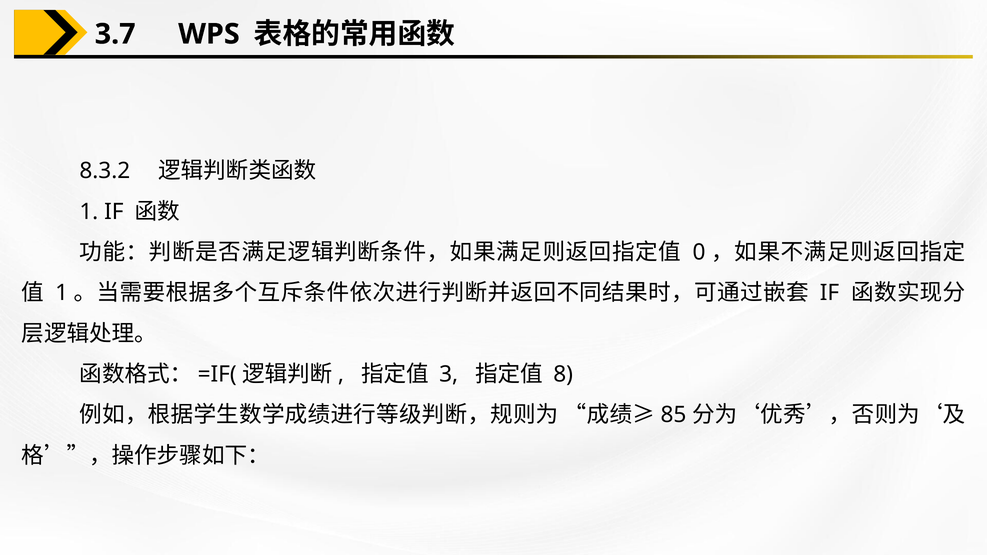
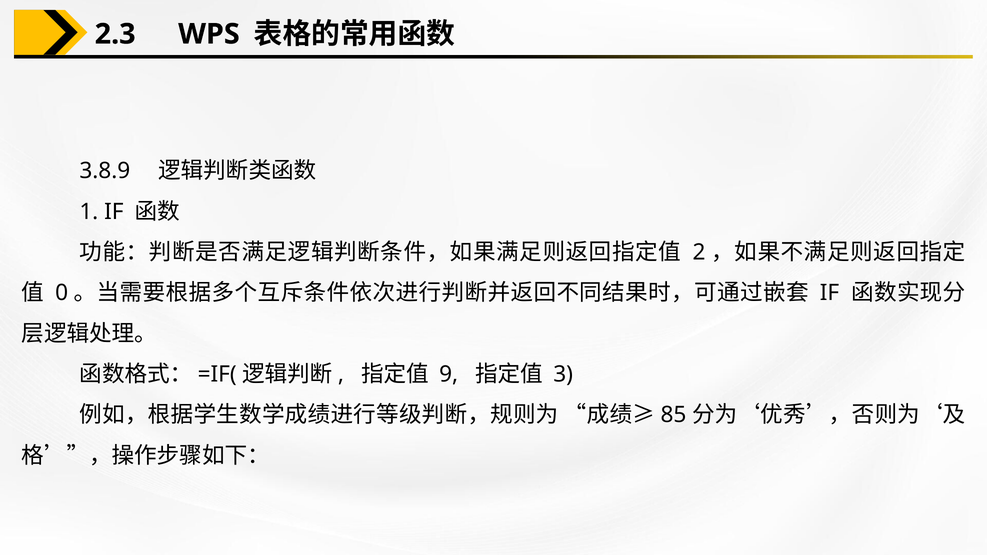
3.7: 3.7 -> 2.3 (115, 34)
8.3.2: 8.3.2 -> 3.8.9 (105, 171)
0: 0 -> 2 (699, 252)
1: 1 -> 0 (62, 293)
3: 3 -> 9 (449, 374)
8: 8 -> 3 (563, 374)
